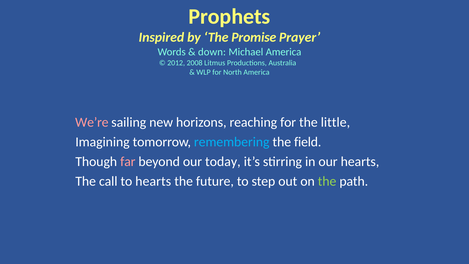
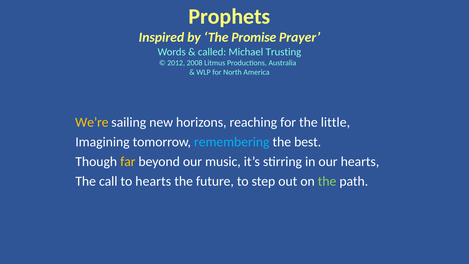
down: down -> called (212, 52)
Michael America: America -> Trusting (283, 52)
We’re colour: pink -> yellow (92, 122)
field: field -> best (308, 142)
far colour: pink -> yellow (128, 162)
today: today -> music (223, 162)
